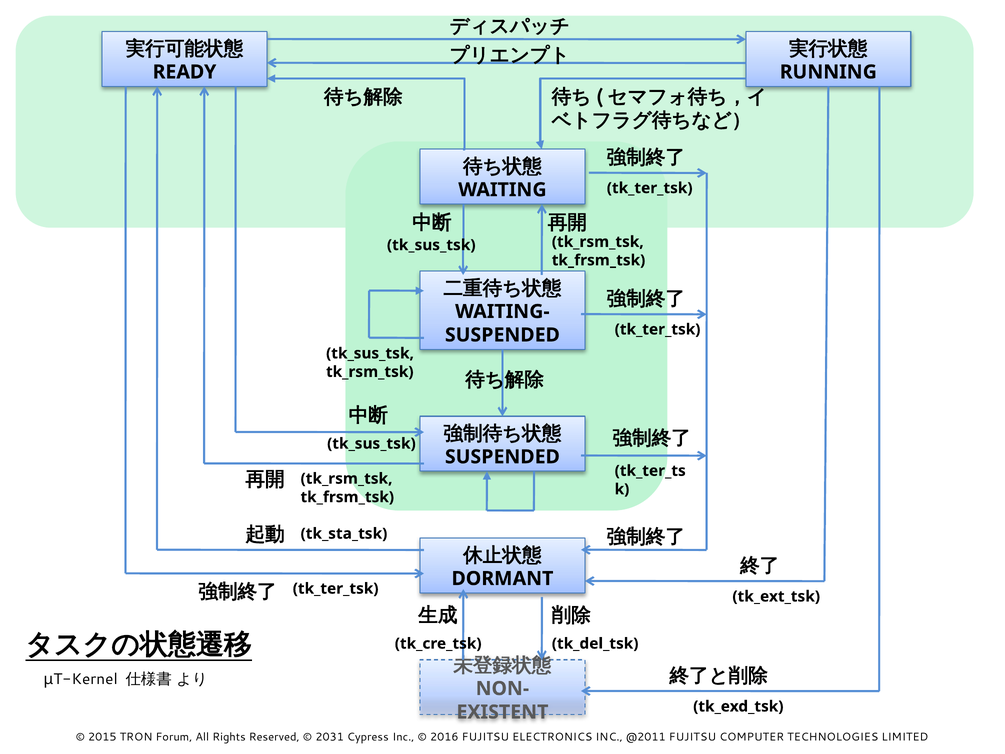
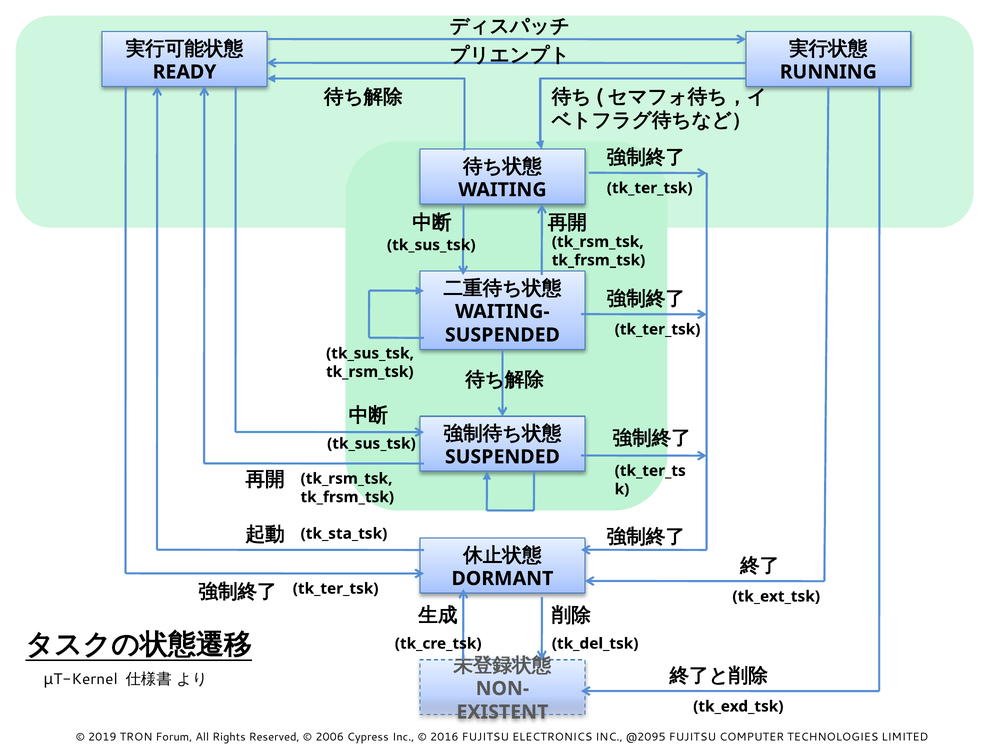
2015: 2015 -> 2019 (102, 737)
2031: 2031 -> 2006 (330, 737)
@2011: @2011 -> @2095 (646, 737)
